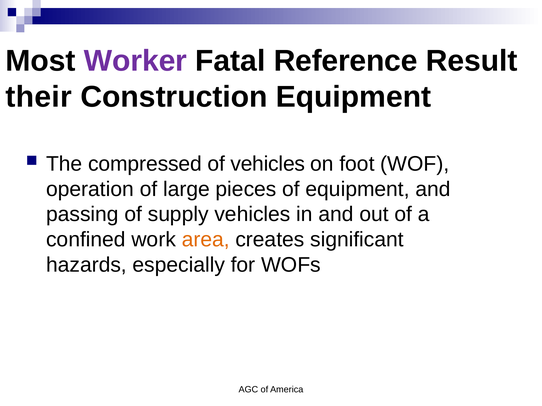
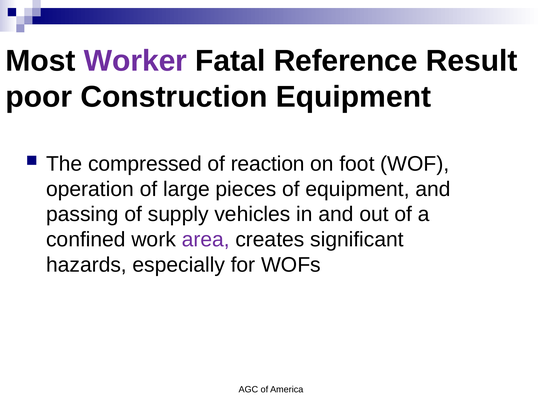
their: their -> poor (39, 97)
of vehicles: vehicles -> reaction (268, 164)
area colour: orange -> purple (206, 240)
